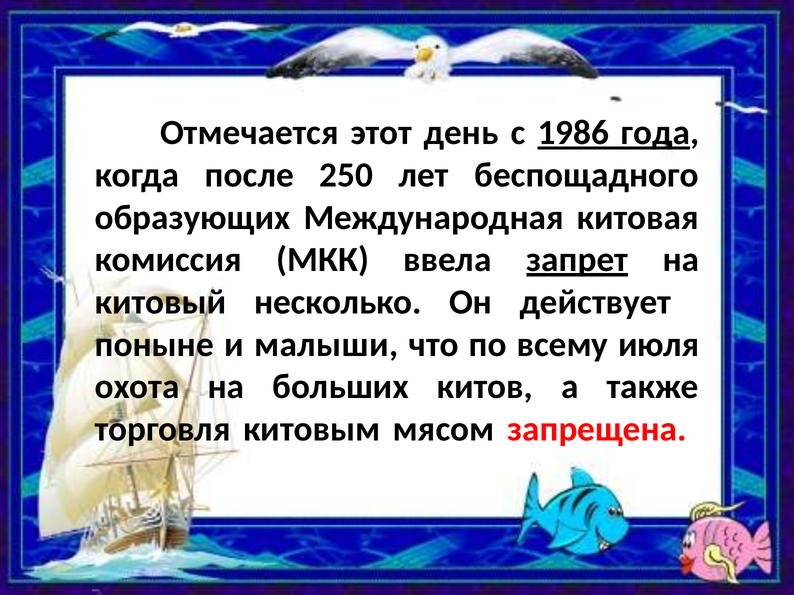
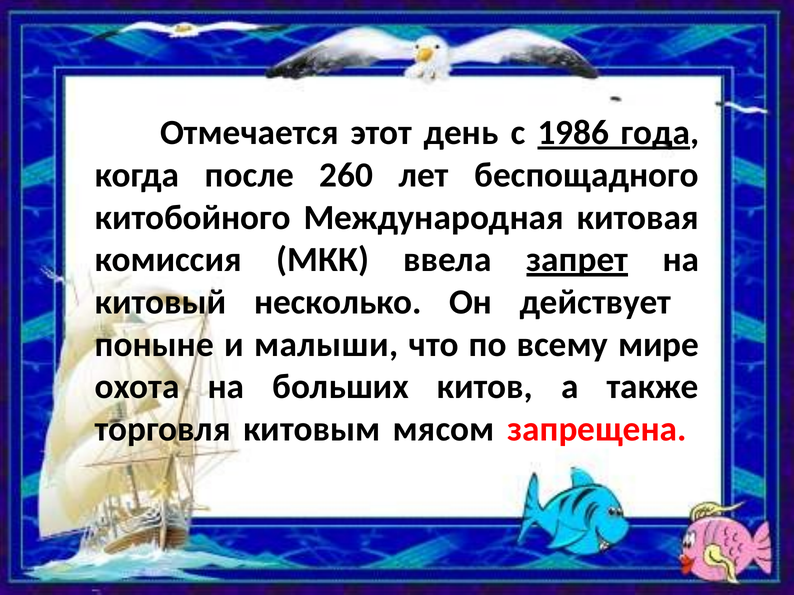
250: 250 -> 260 (346, 175)
образующих: образующих -> китобойного (193, 218)
июля: июля -> мире (659, 345)
